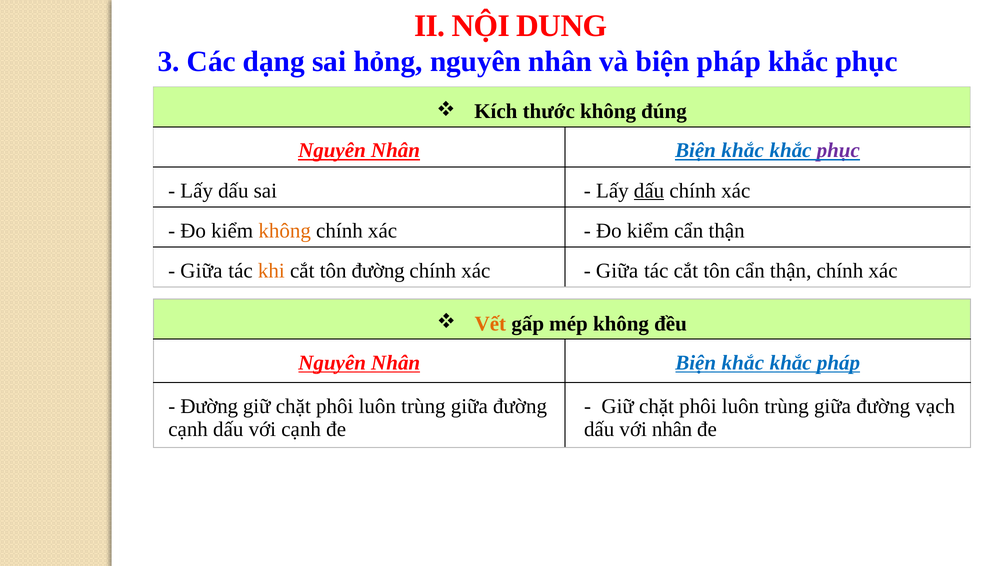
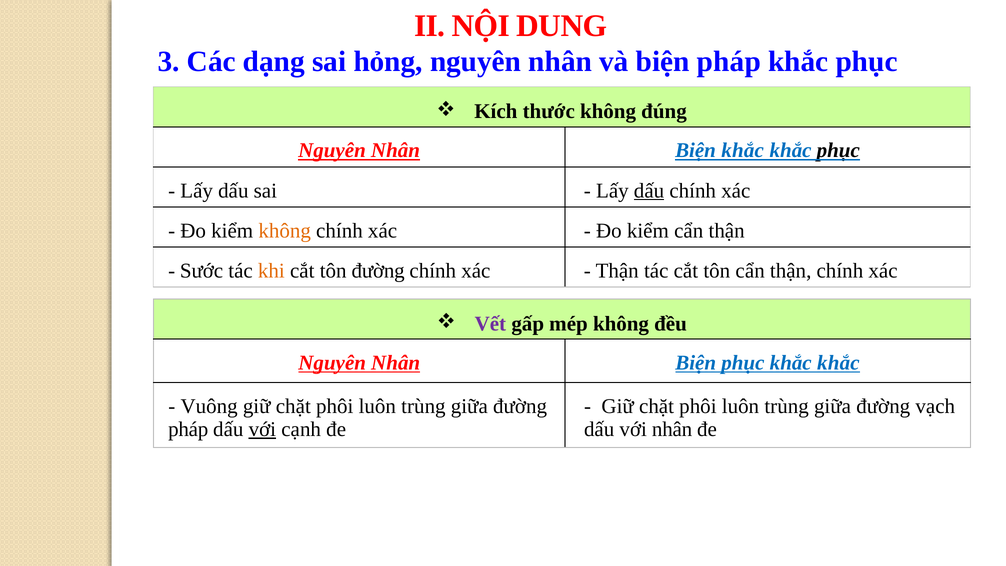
phục colour: purple -> black (838, 151)
Giữa: Giữa -> Sước (202, 271)
Giữa: Giữa -> Thận (617, 271)
Vết colour: orange -> purple (490, 324)
khắc: khắc -> phục (743, 363)
pháp: pháp -> khắc (838, 363)
Đường: Đường -> Vuông (209, 406)
cạnh: cạnh -> pháp (188, 429)
với underline: none -> present (262, 429)
